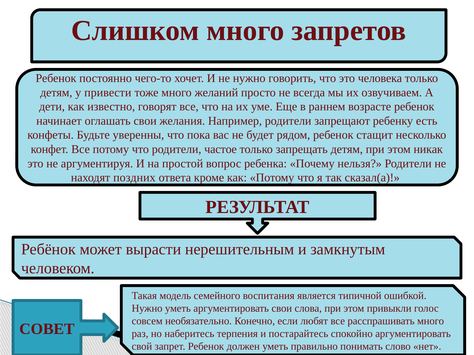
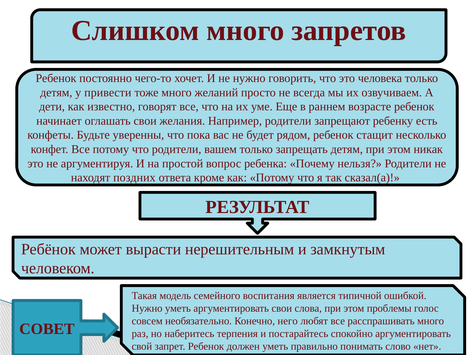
частое: частое -> вашем (221, 150)
привыкли: привыкли -> проблемы (389, 309)
если: если -> него (288, 321)
